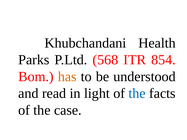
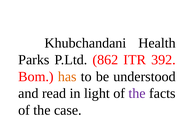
568: 568 -> 862 (105, 60)
854: 854 -> 392 (163, 60)
the colour: blue -> purple (137, 94)
